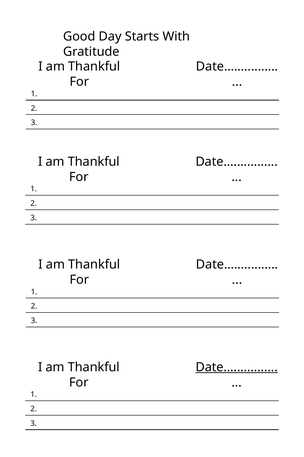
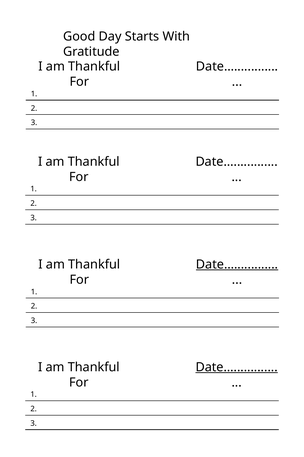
Date… underline: none -> present (237, 264)
